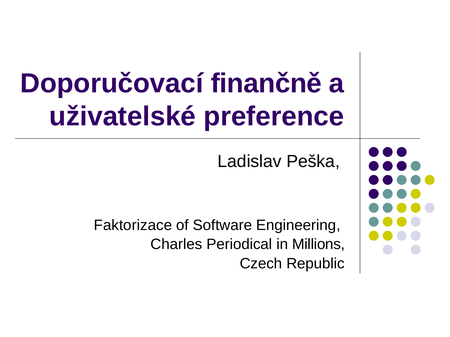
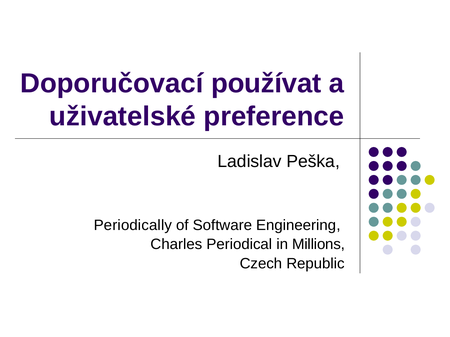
finančně: finančně -> používat (266, 83)
Faktorizace: Faktorizace -> Periodically (133, 225)
